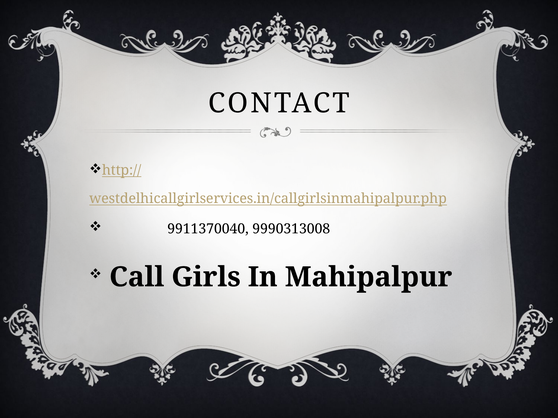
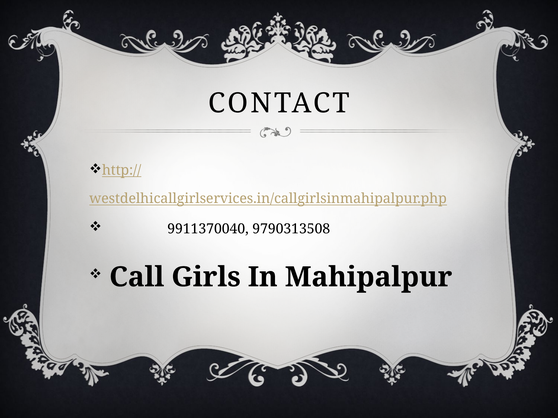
9990313008: 9990313008 -> 9790313508 (291, 229)
